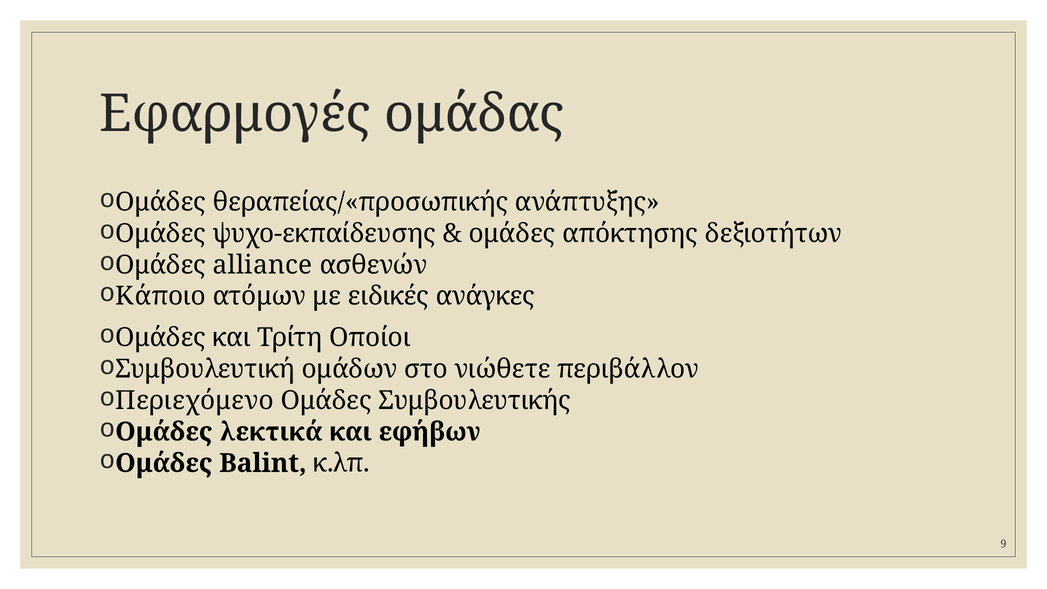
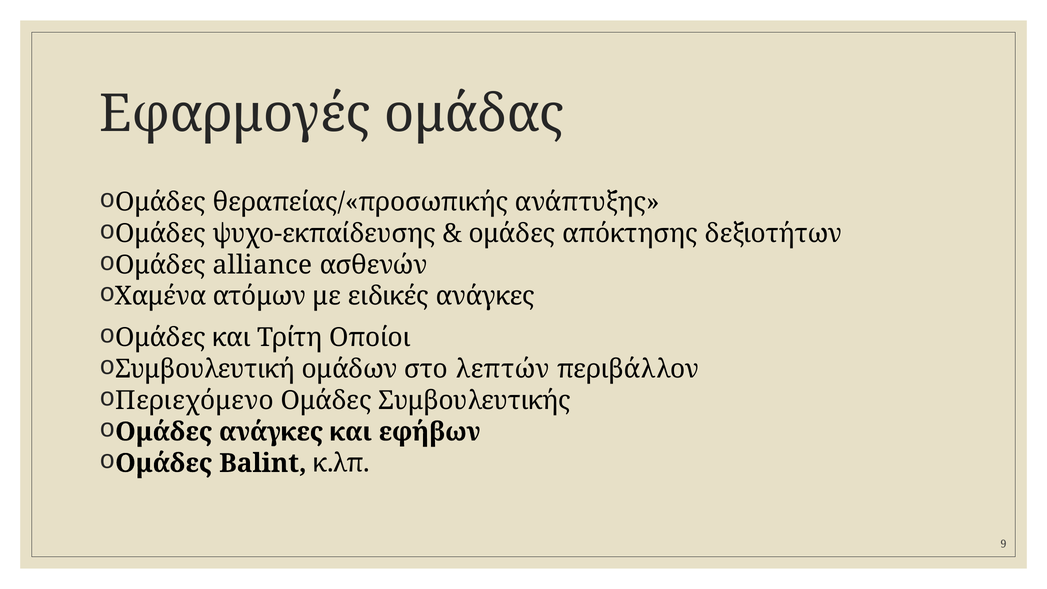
Κάποιο: Κάποιο -> Χαμένα (161, 296)
νιώθετε: νιώθετε -> λεπτών (502, 369)
Ομάδες λεκτικά: λεκτικά -> ανάγκες (271, 432)
